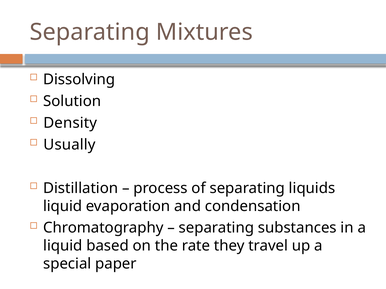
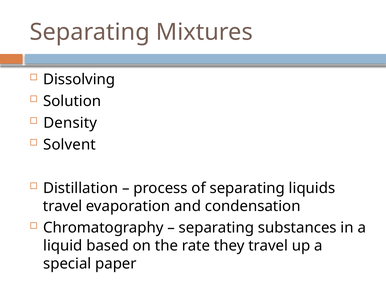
Usually: Usually -> Solvent (69, 145)
liquid: liquid -> travel (63, 206)
